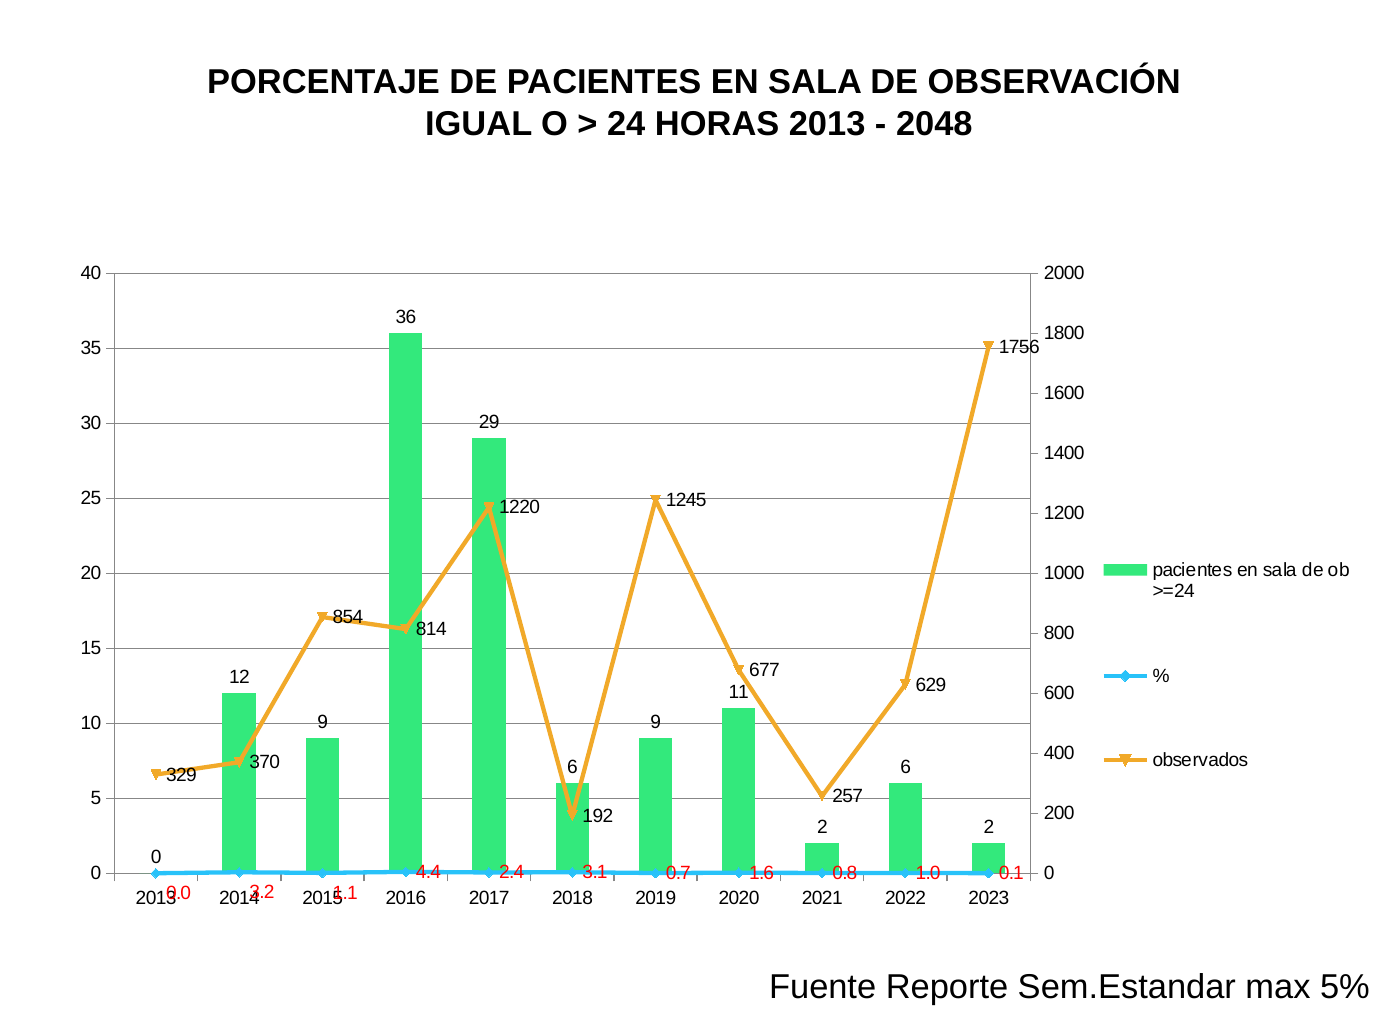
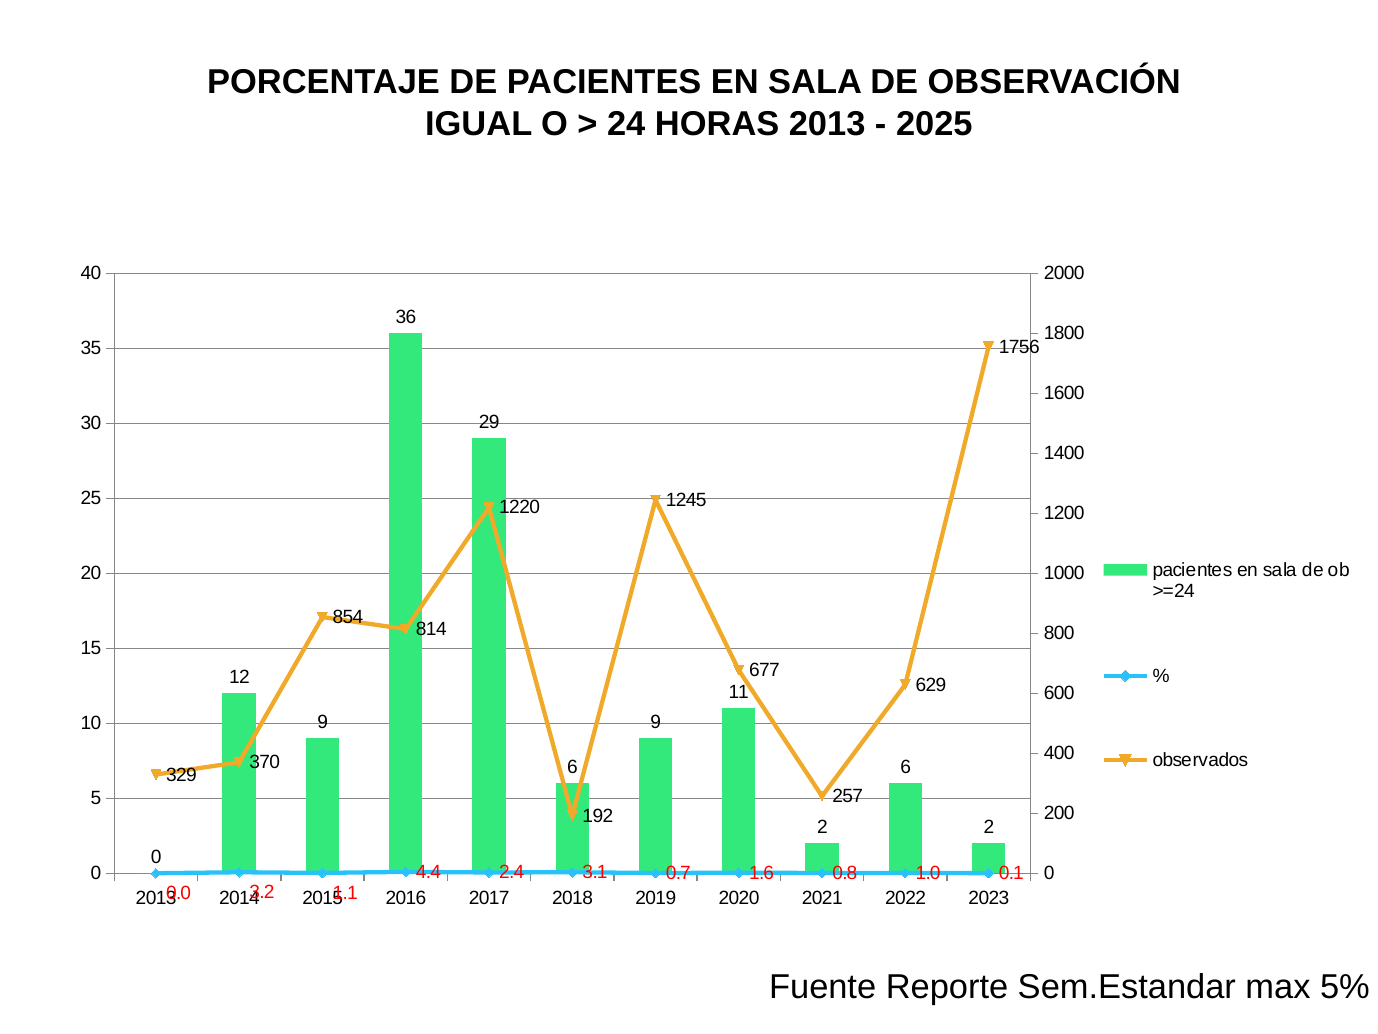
2048: 2048 -> 2025 (934, 124)
